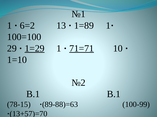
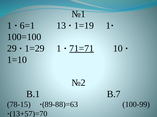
6=2: 6=2 -> 6=1 (27, 26)
1=89: 1=89 -> 1=19 (84, 26)
1=29 underline: present -> none (35, 49)
В.1 В.1: В.1 -> В.7 (114, 95)
